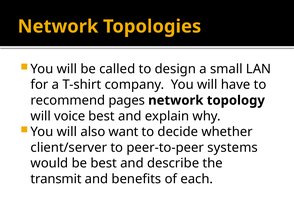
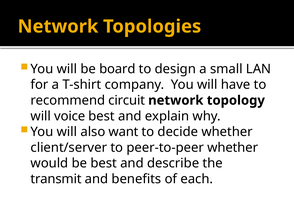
called: called -> board (117, 69)
pages: pages -> circuit (127, 100)
peer-to-peer systems: systems -> whether (233, 147)
